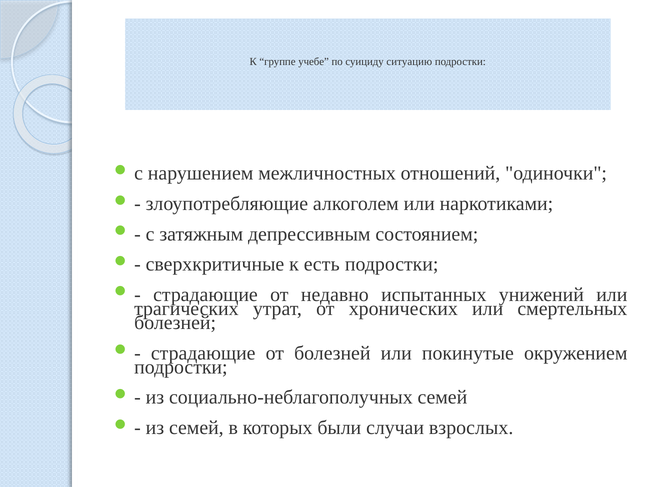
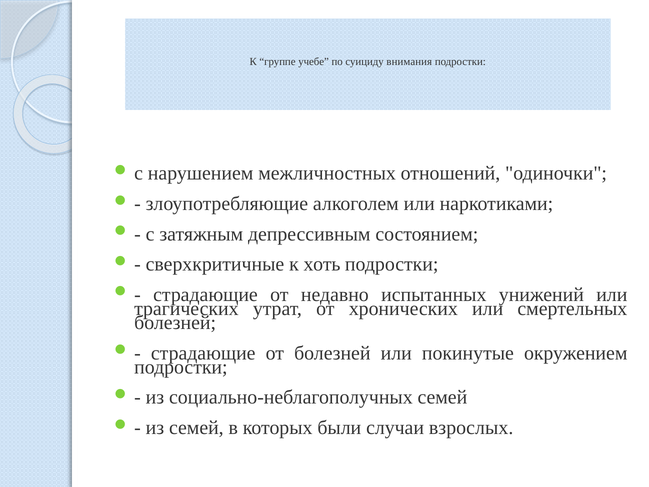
ситуацию: ситуацию -> внимания (409, 62)
есть: есть -> хоть (322, 264)
